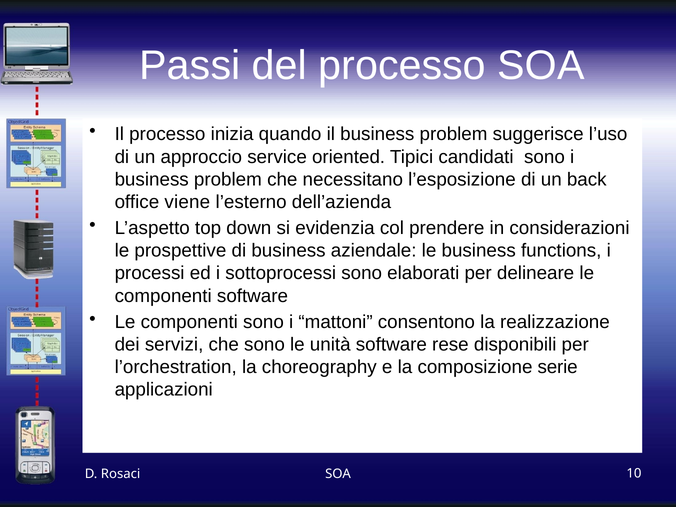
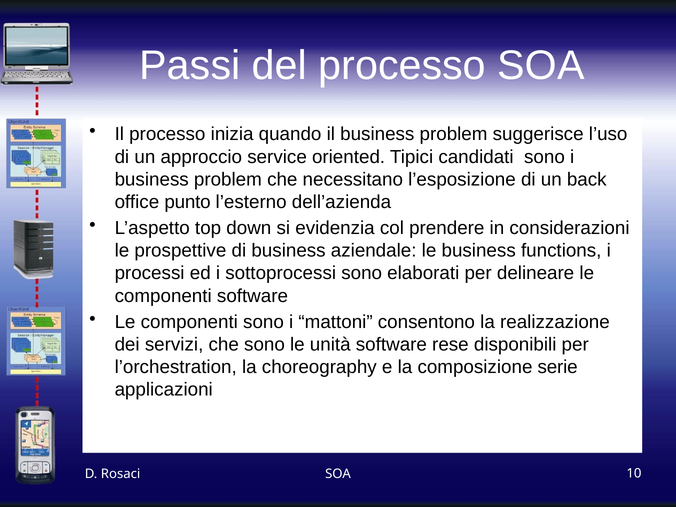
viene: viene -> punto (188, 202)
